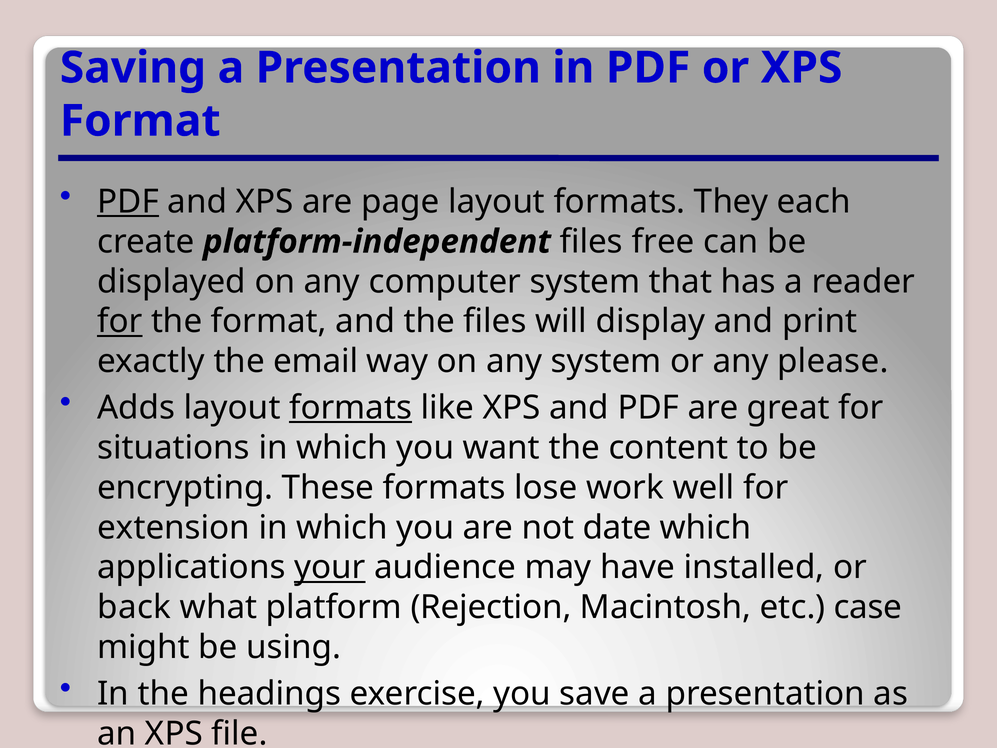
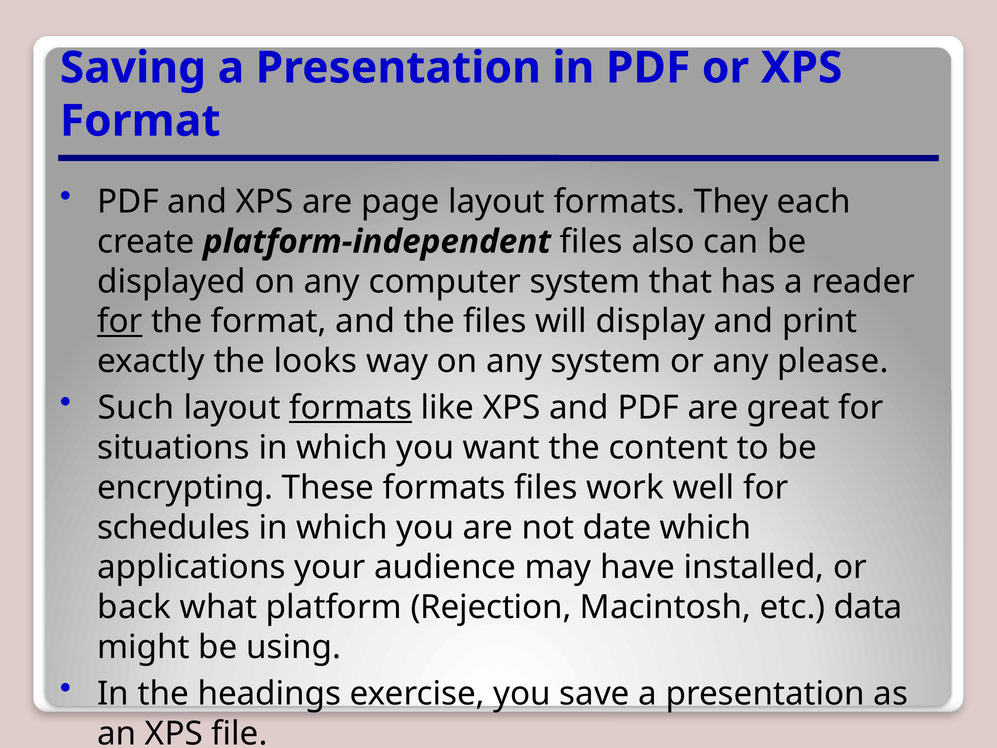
PDF underline: present -> none (128, 202)
free: free -> also (663, 242)
email: email -> looks (315, 361)
Adds: Adds -> Such (136, 408)
formats lose: lose -> files (546, 488)
extension: extension -> schedules (174, 527)
your underline: present -> none (330, 567)
case: case -> data (868, 607)
